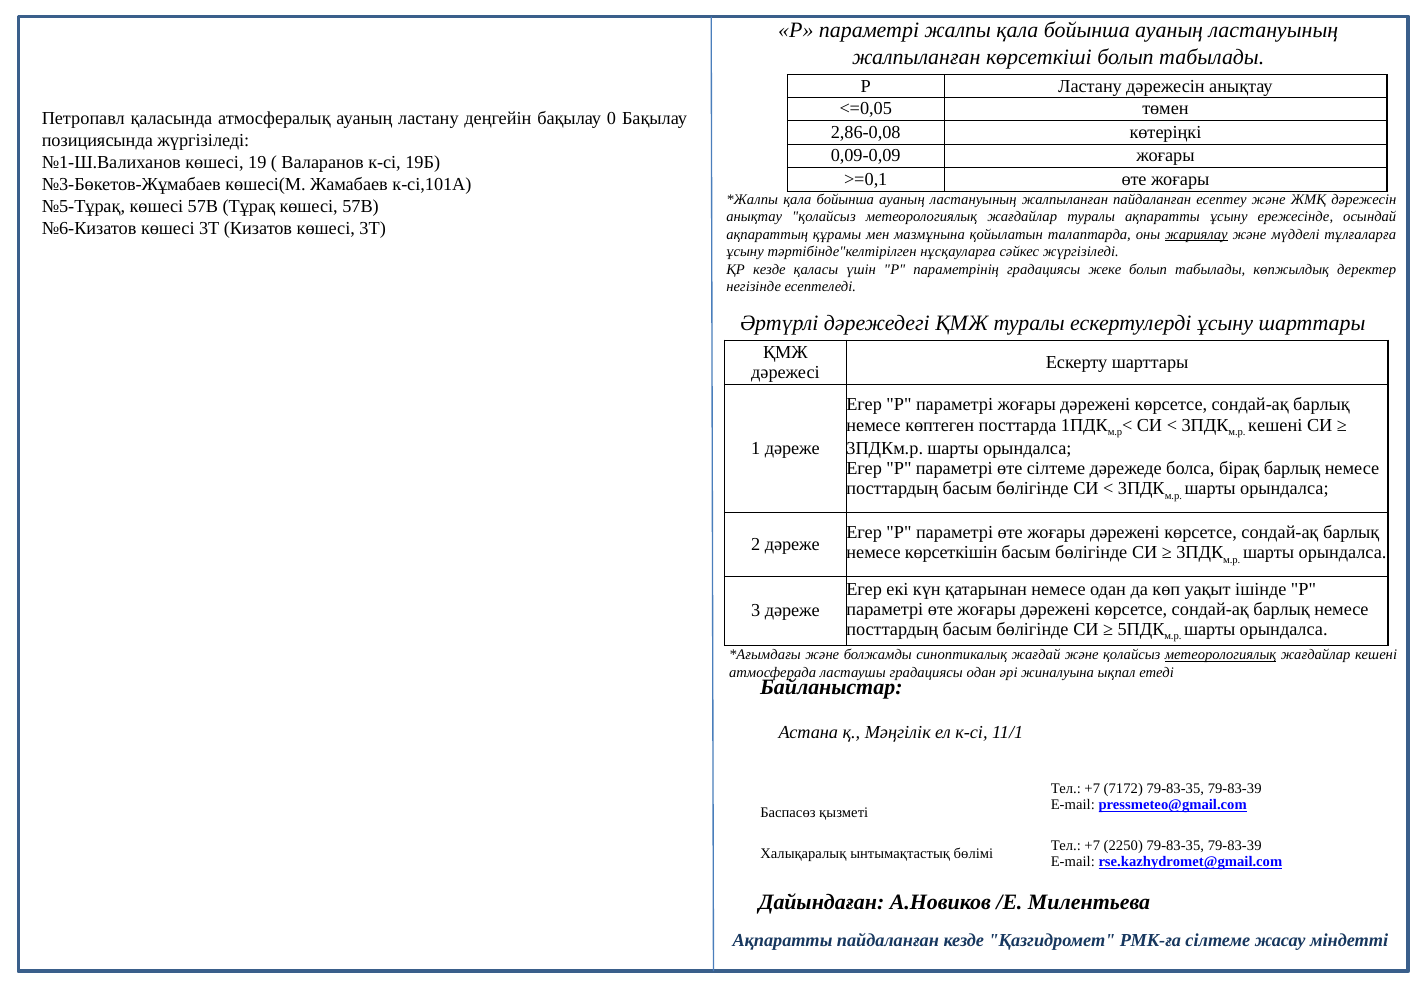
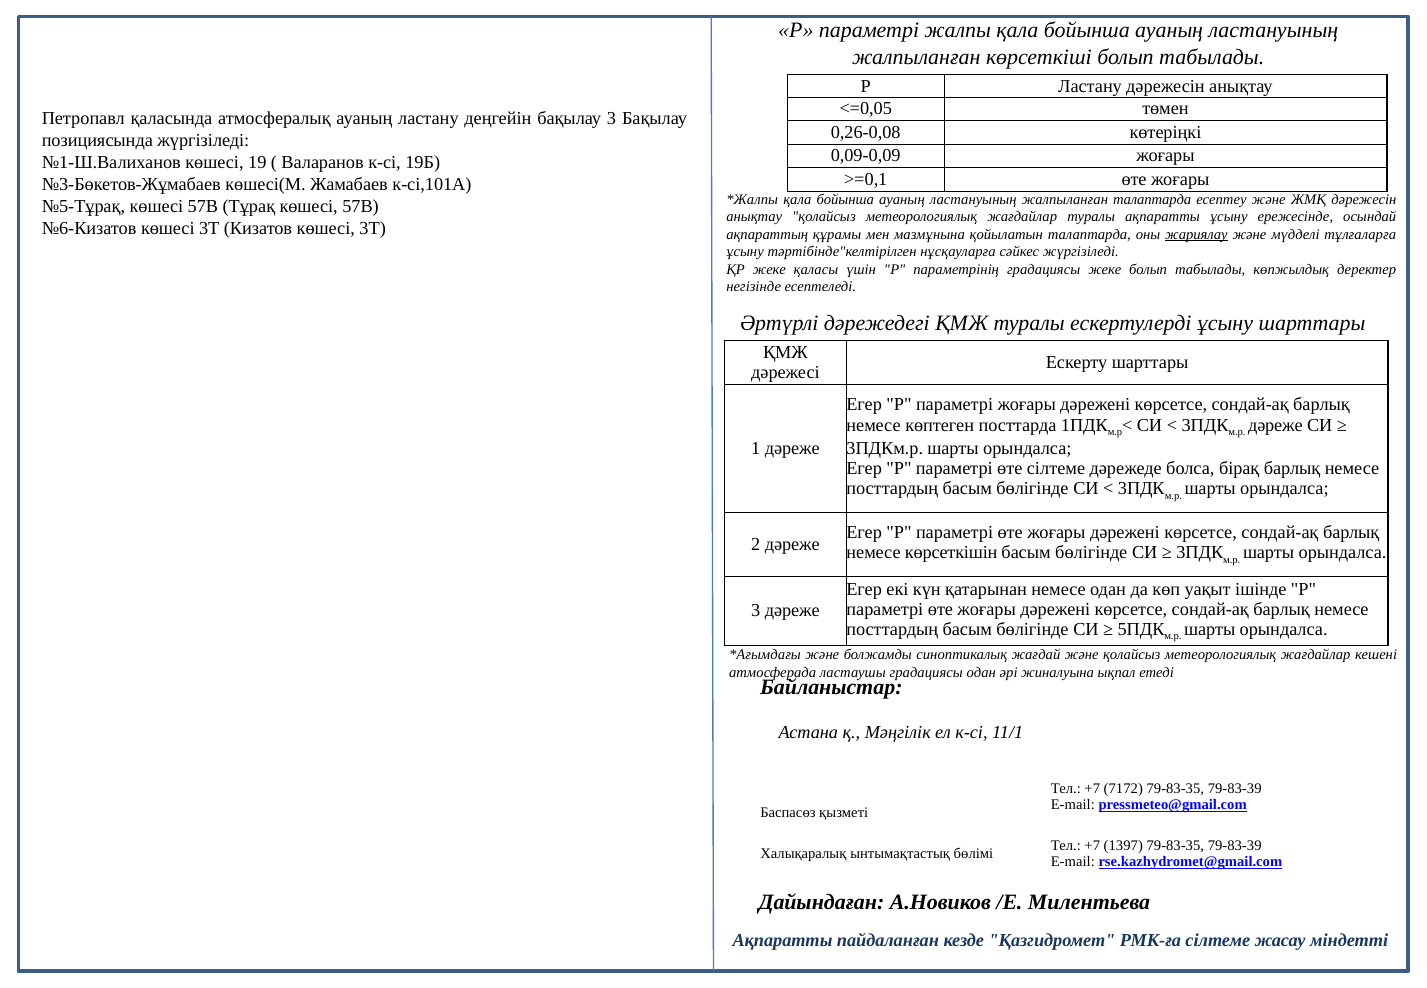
бақылау 0: 0 -> 3 (612, 118)
2,86-0,08: 2,86-0,08 -> 0,26-0,08 (866, 132)
жалпыланған пайдаланған: пайдаланған -> талаптарда (1152, 199)
ҚР кезде: кезде -> жеке (769, 269)
кешені: кешені -> дәреже (1275, 425)
метеорологиялық underline: present -> none (1221, 655)
2250: 2250 -> 1397 (1123, 846)
